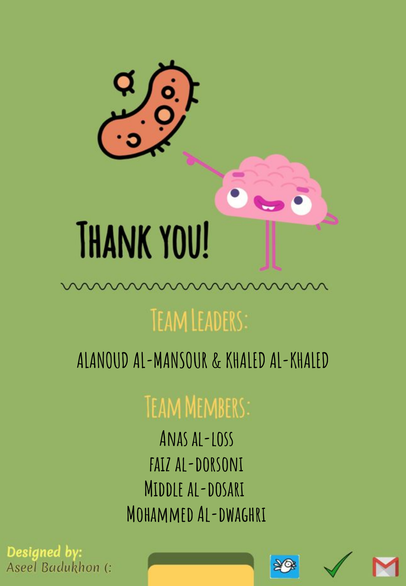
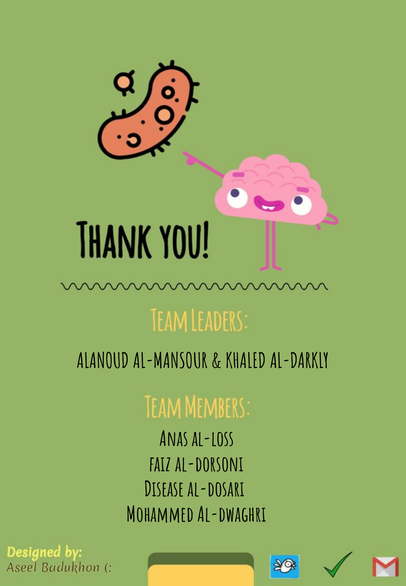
AL-KHALED: AL-KHALED -> AL-DARKLY (300, 361)
Middle: Middle -> Disease (164, 490)
